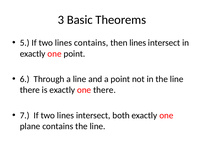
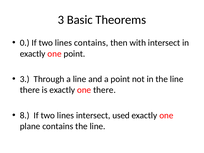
5: 5 -> 0 (25, 43)
then lines: lines -> with (138, 43)
6: 6 -> 3 (25, 79)
7: 7 -> 8 (25, 115)
both: both -> used (121, 115)
